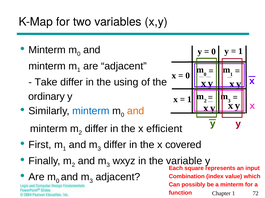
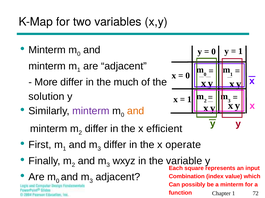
Take: Take -> More (46, 82)
using: using -> much (126, 82)
ordinary: ordinary -> solution (47, 97)
minterm colour: blue -> purple (91, 111)
covered: covered -> operate (183, 145)
